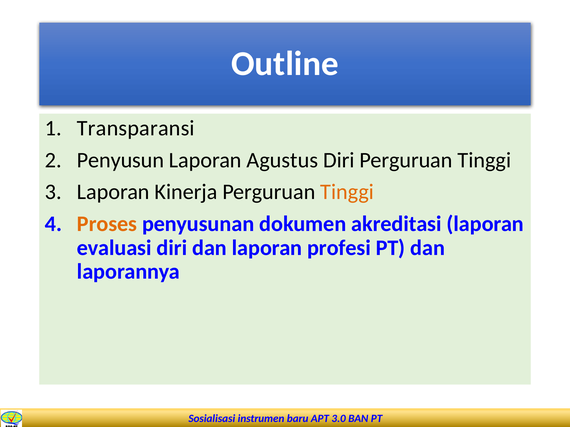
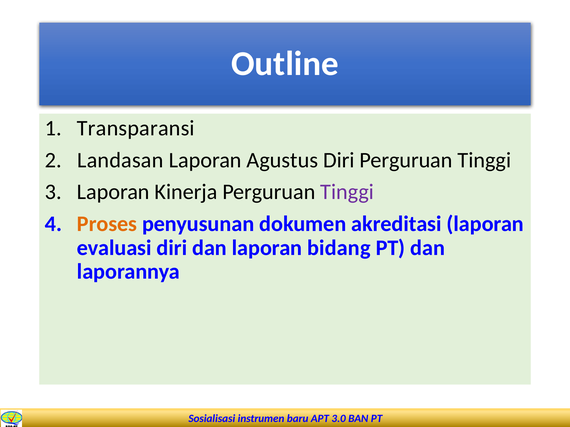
Penyusun: Penyusun -> Landasan (120, 160)
Tinggi colour: orange -> purple (347, 192)
profesi: profesi -> bidang (339, 248)
